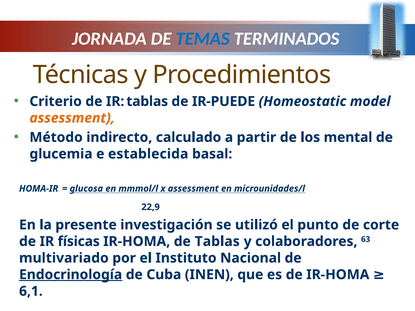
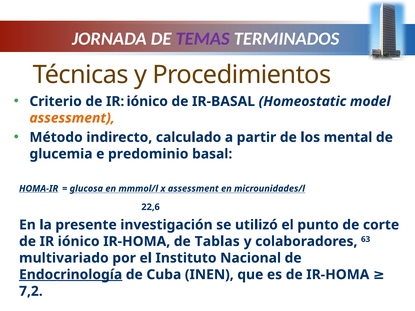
TEMAS colour: blue -> purple (203, 39)
Criterio de IR tablas: tablas -> iónico (147, 101)
IR-PUEDE: IR-PUEDE -> IR-BASAL (224, 101)
establecida: establecida -> predominio (148, 154)
HOMA-IR underline: none -> present (39, 189)
22,9: 22,9 -> 22,6 (151, 207)
físicas: físicas -> iónico (79, 242)
6,1: 6,1 -> 7,2 (31, 291)
